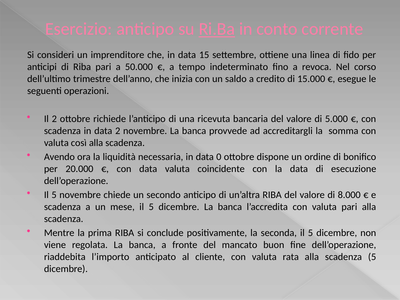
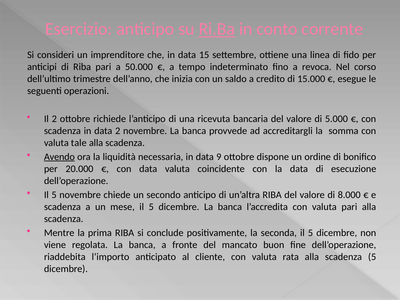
così: così -> tale (79, 143)
Avendo underline: none -> present (59, 157)
0: 0 -> 9 (219, 157)
